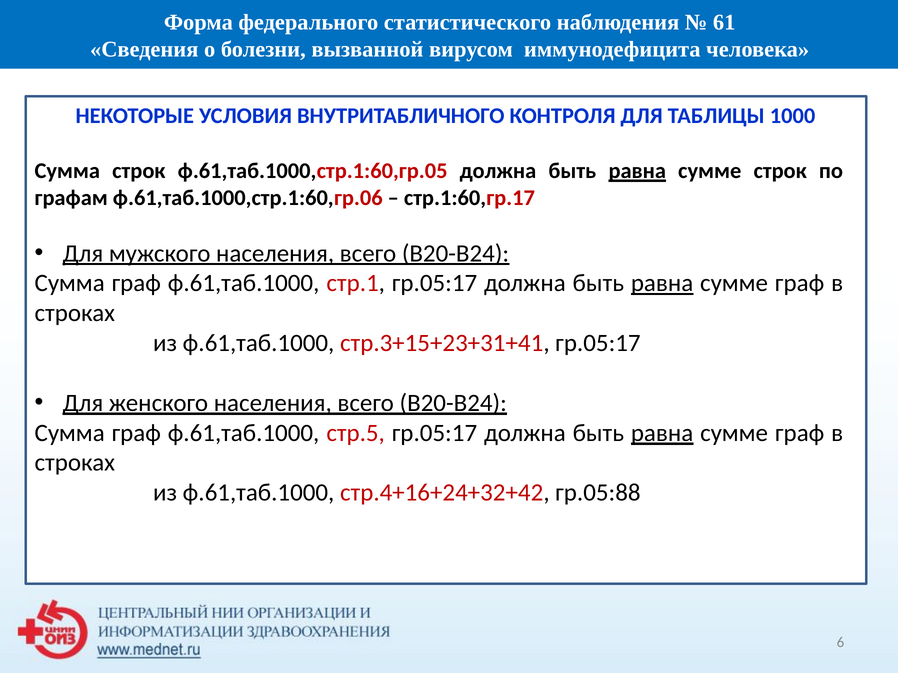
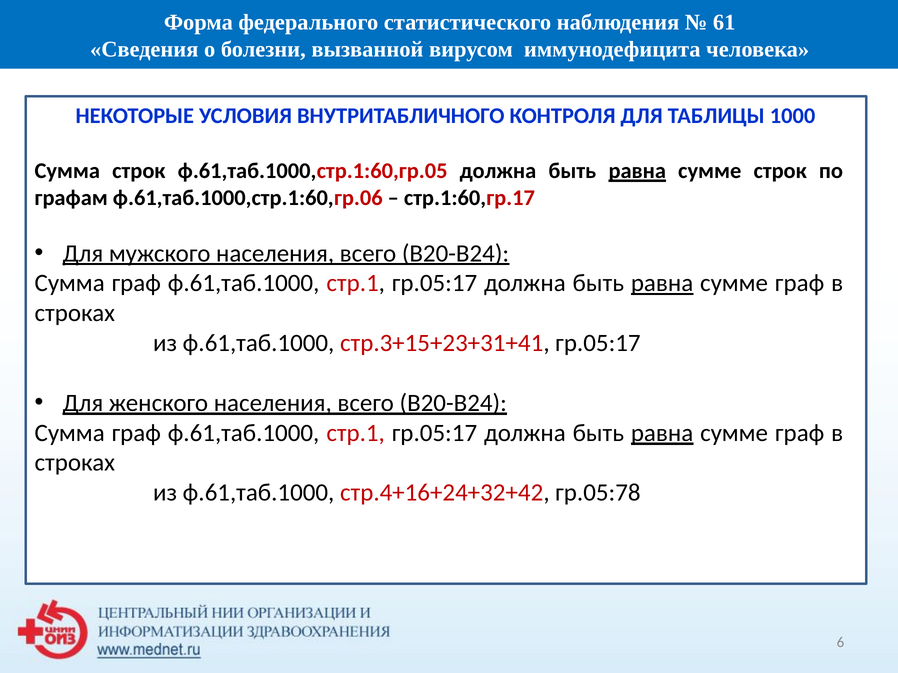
стр.5: стр.5 -> стр.1 (356, 433)
гр.05:88: гр.05:88 -> гр.05:78 (598, 493)
